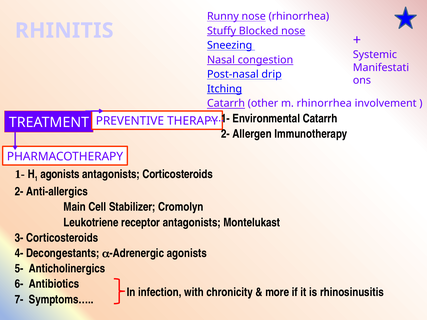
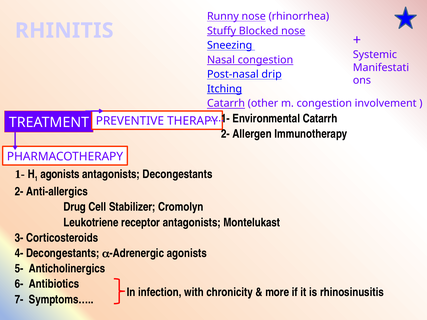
m rhinorrhea: rhinorrhea -> congestion (324, 103)
antagonists Corticosteroids: Corticosteroids -> Decongestants (178, 174)
Main: Main -> Drug (75, 207)
